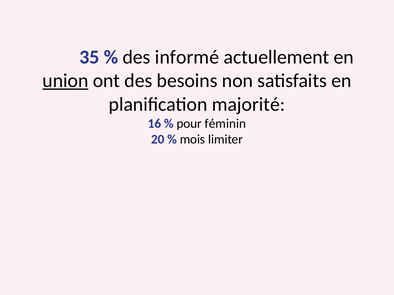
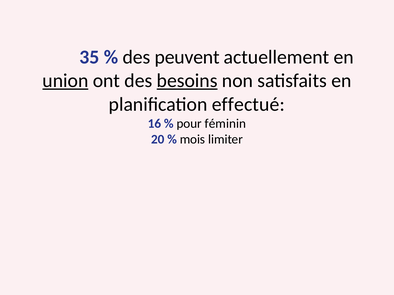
informé: informé -> peuvent (187, 57)
besoins underline: none -> present (187, 81)
majorité: majorité -> effectué (248, 104)
